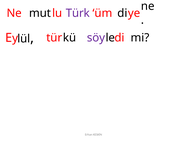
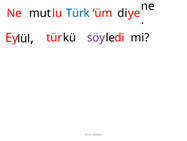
Türk colour: purple -> blue (78, 13)
